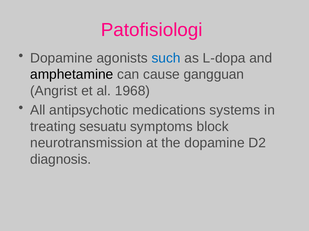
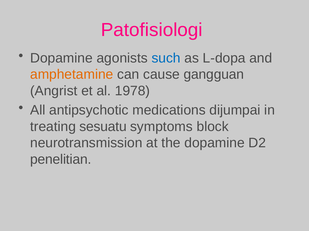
amphetamine colour: black -> orange (72, 75)
1968: 1968 -> 1978 (132, 91)
systems: systems -> dijumpai (235, 110)
diagnosis: diagnosis -> penelitian (61, 160)
